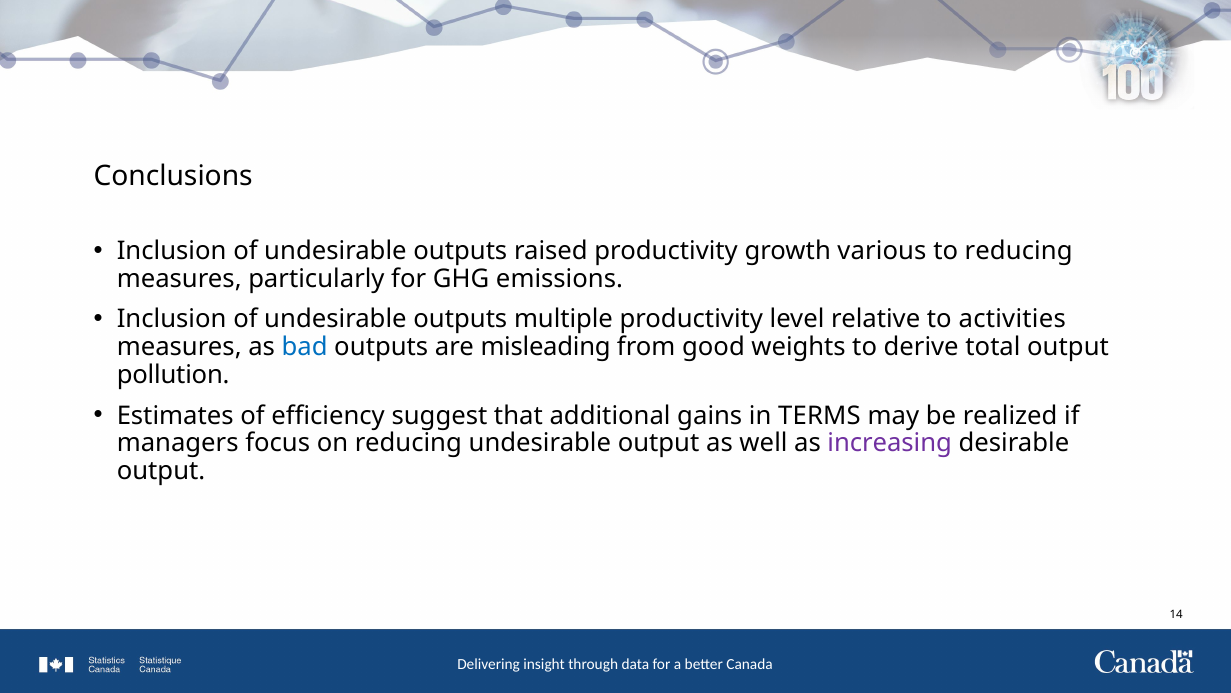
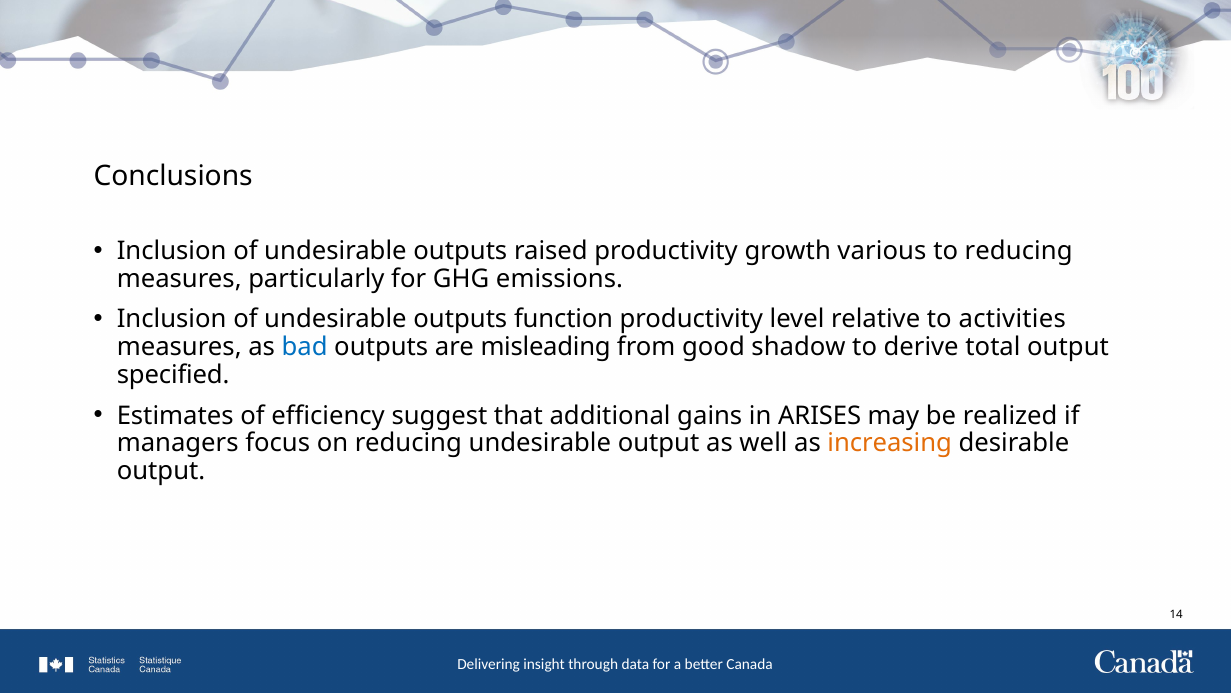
multiple: multiple -> function (564, 319)
weights: weights -> shadow (798, 347)
pollution: pollution -> specified (173, 375)
TERMS: TERMS -> ARISES (820, 415)
increasing colour: purple -> orange (890, 443)
